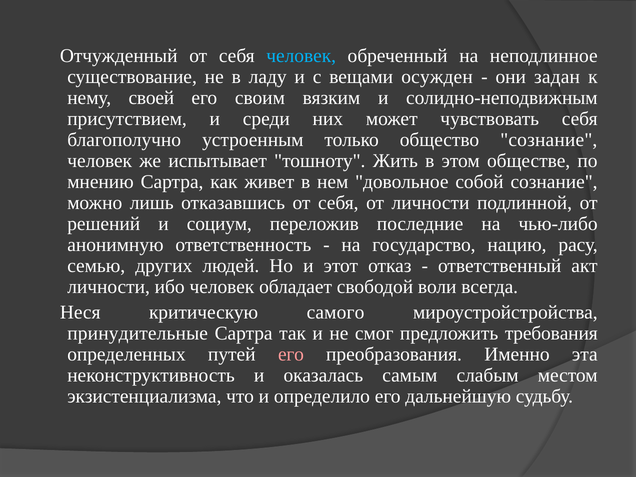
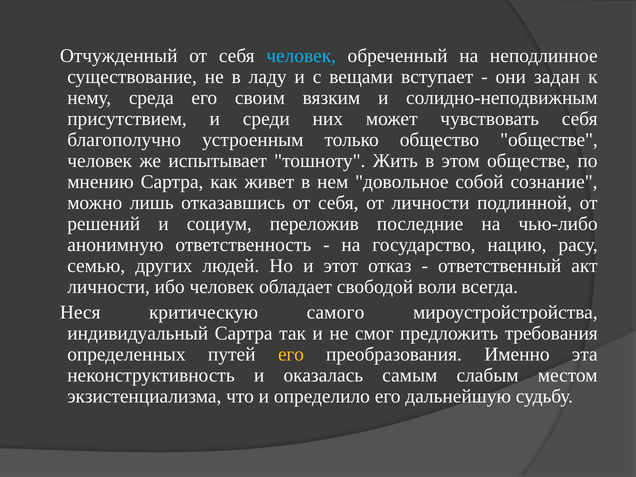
осужден: осужден -> вступает (437, 77)
своей: своей -> среда (151, 98)
общество сознание: сознание -> обществе (549, 140)
принудительные: принудительные -> индивидуальный (138, 333)
его colour: pink -> yellow (291, 354)
